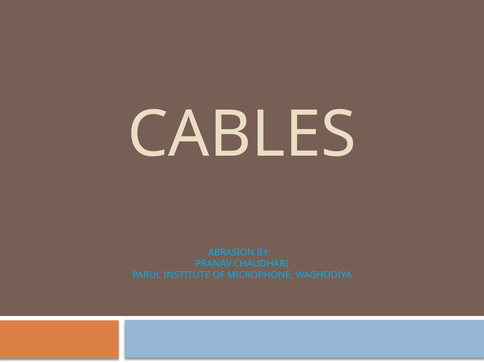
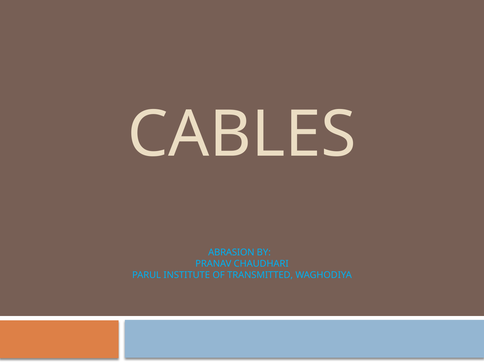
MICROPHONE: MICROPHONE -> TRANSMITTED (260, 275)
